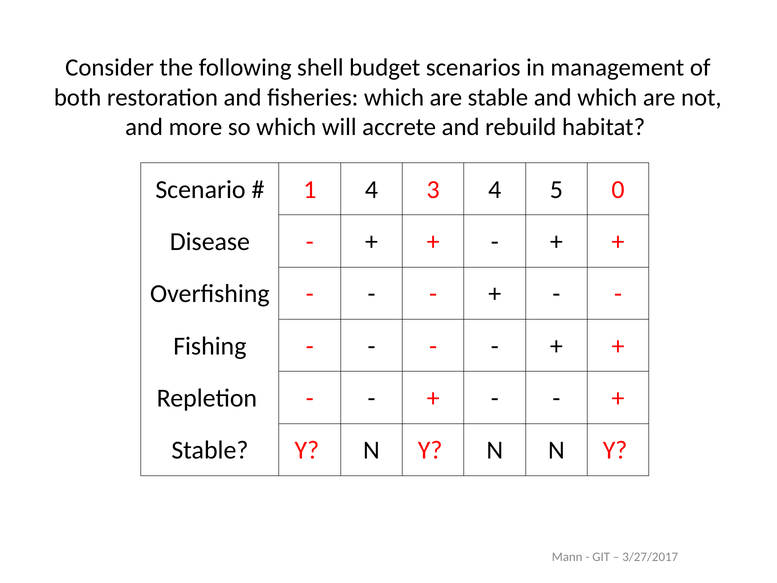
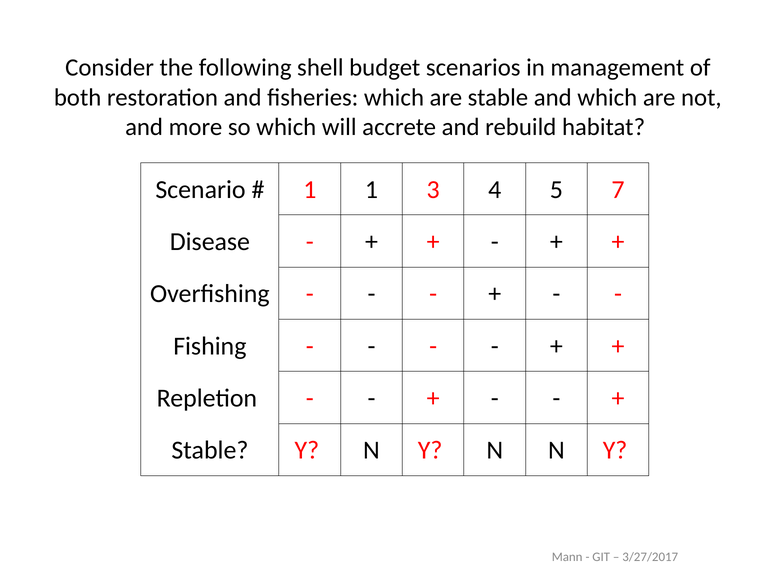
1 4: 4 -> 1 (371, 189)
0: 0 -> 7 (618, 189)
